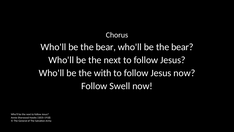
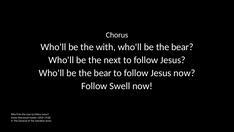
bear: bear -> with (106, 47)
with: with -> bear (103, 73)
